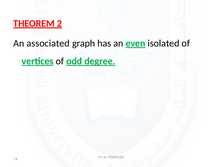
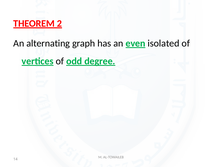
associated: associated -> alternating (48, 43)
